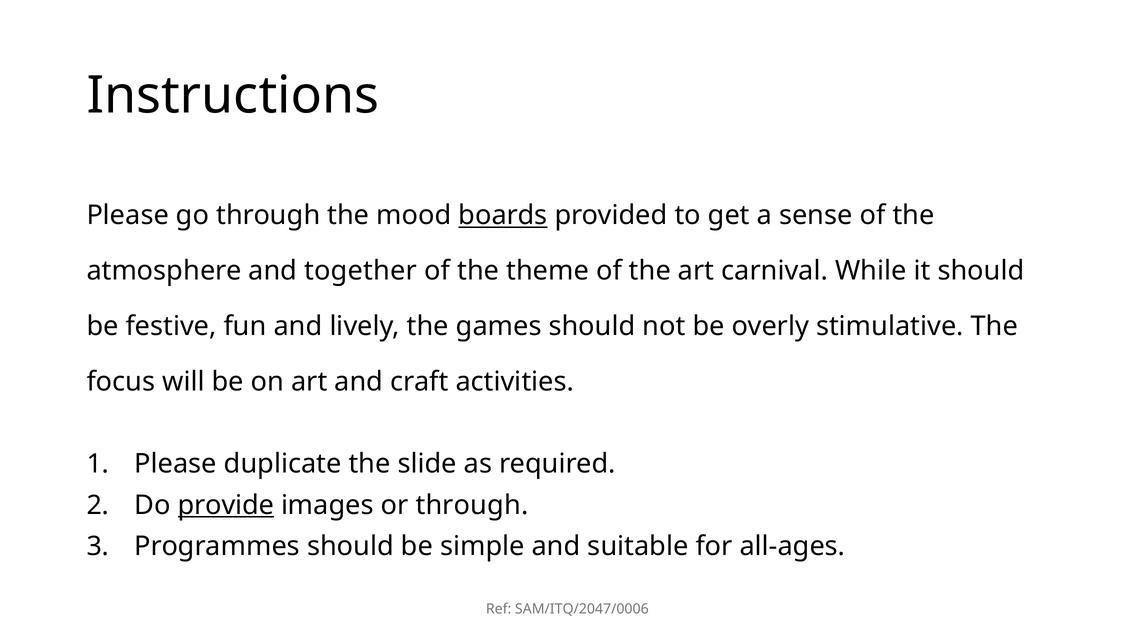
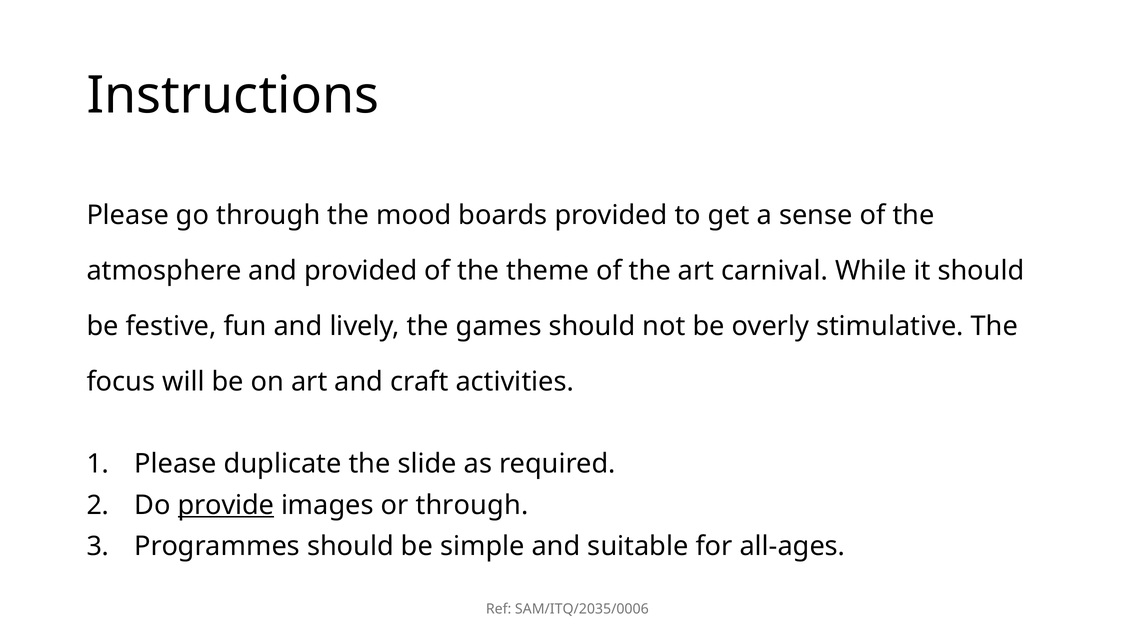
boards underline: present -> none (503, 215)
and together: together -> provided (361, 271)
SAM/ITQ/2047/0006: SAM/ITQ/2047/0006 -> SAM/ITQ/2035/0006 (582, 609)
